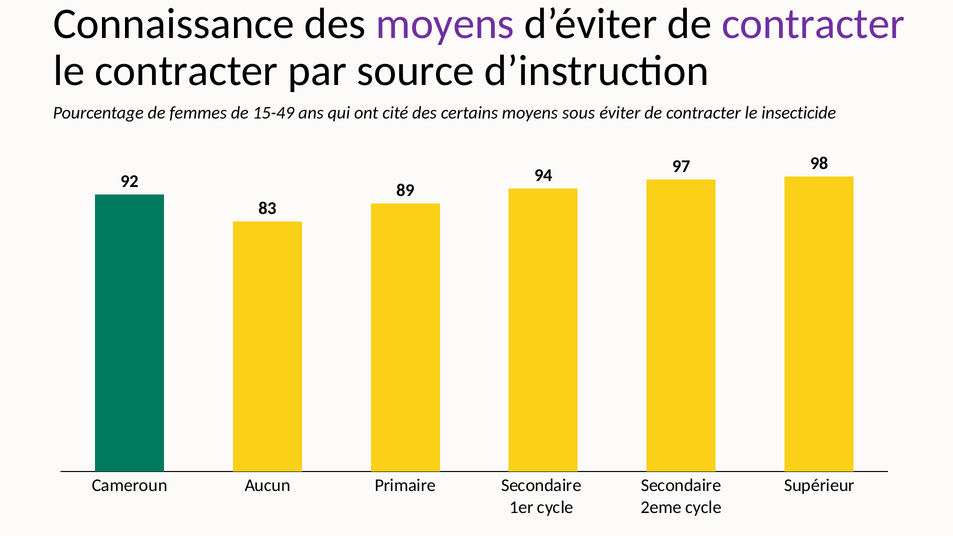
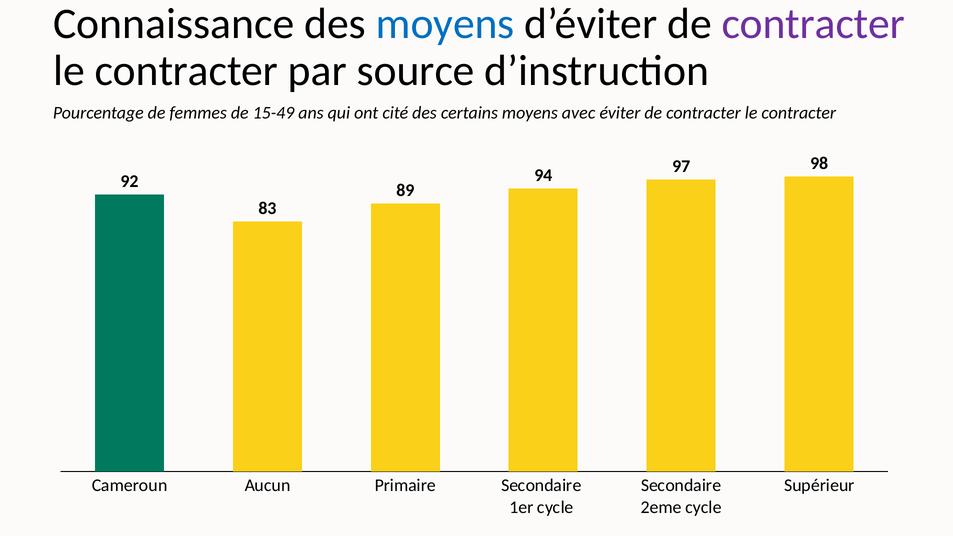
moyens colour: purple -> blue (445, 24)
sous: sous -> avec (579, 113)
insecticide: insecticide -> contracter (799, 113)
